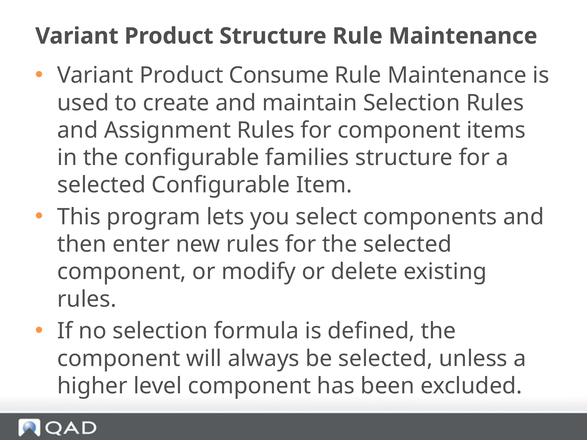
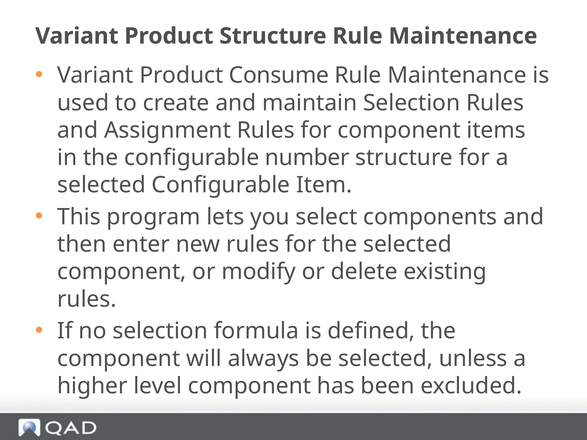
families: families -> number (307, 158)
